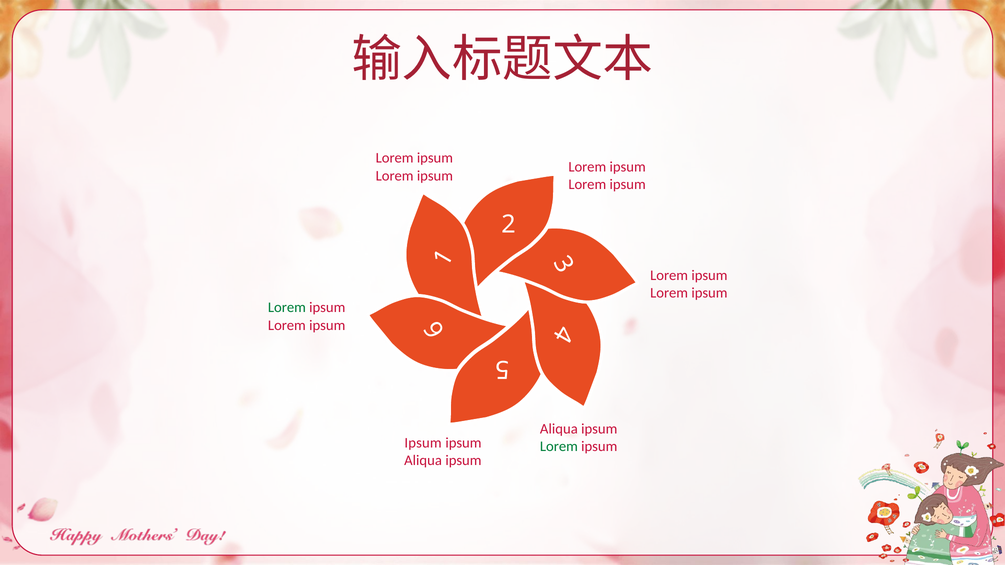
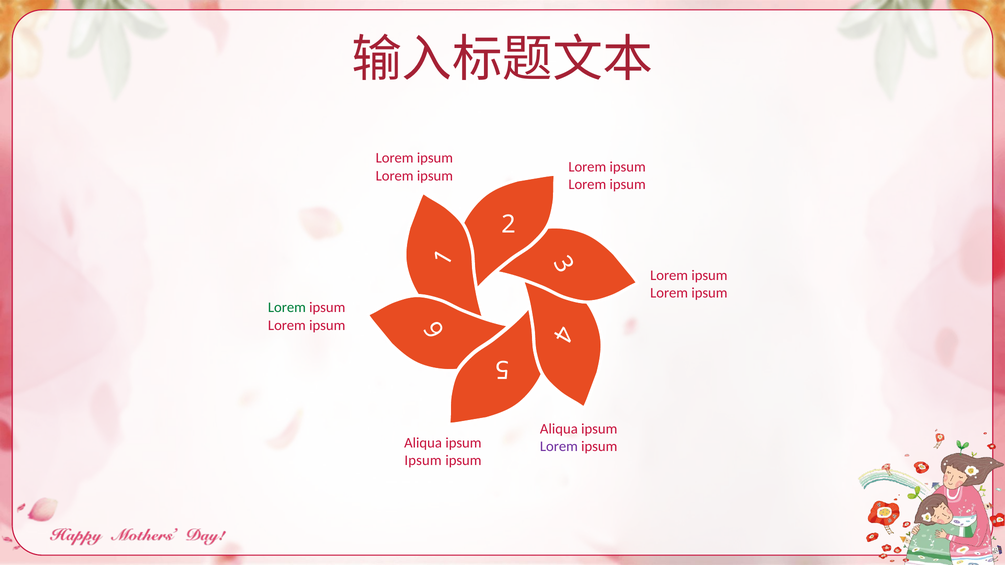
Ipsum: Ipsum -> Aliqua (423, 443)
Lorem colour: green -> purple (559, 447)
Aliqua: Aliqua -> Ipsum (423, 461)
